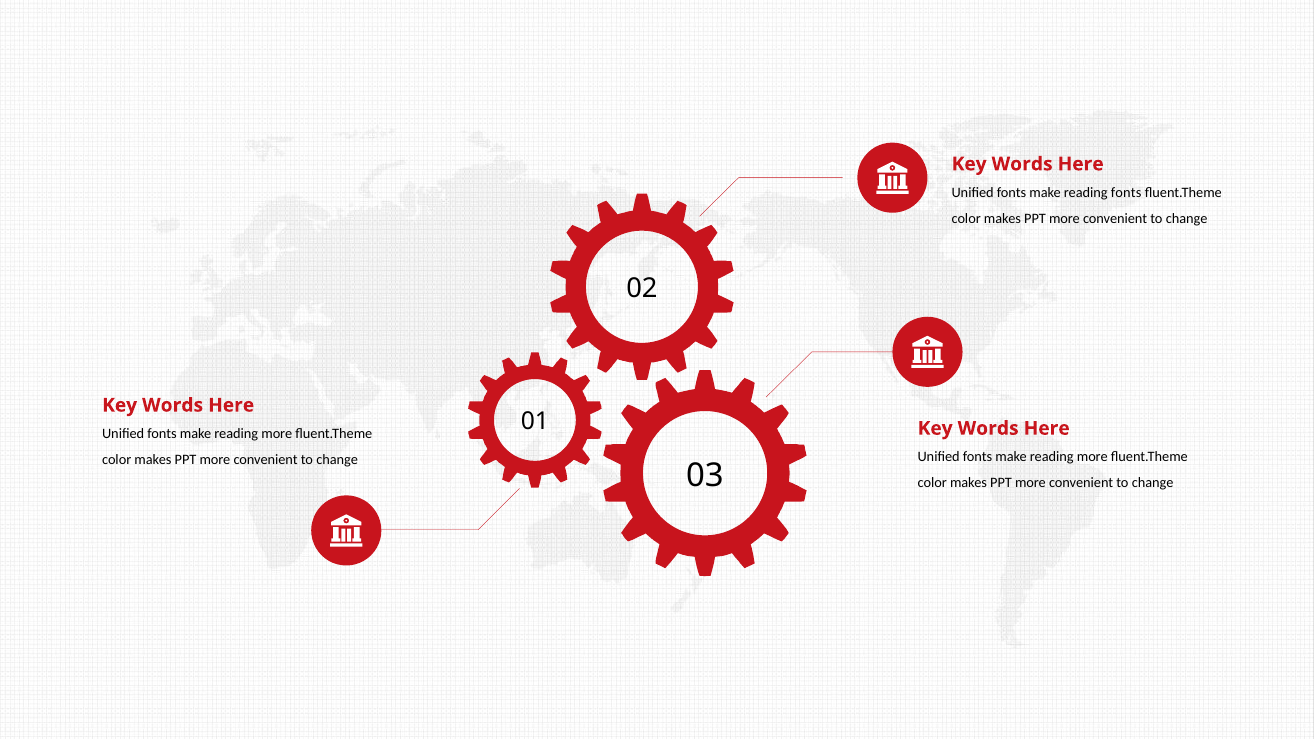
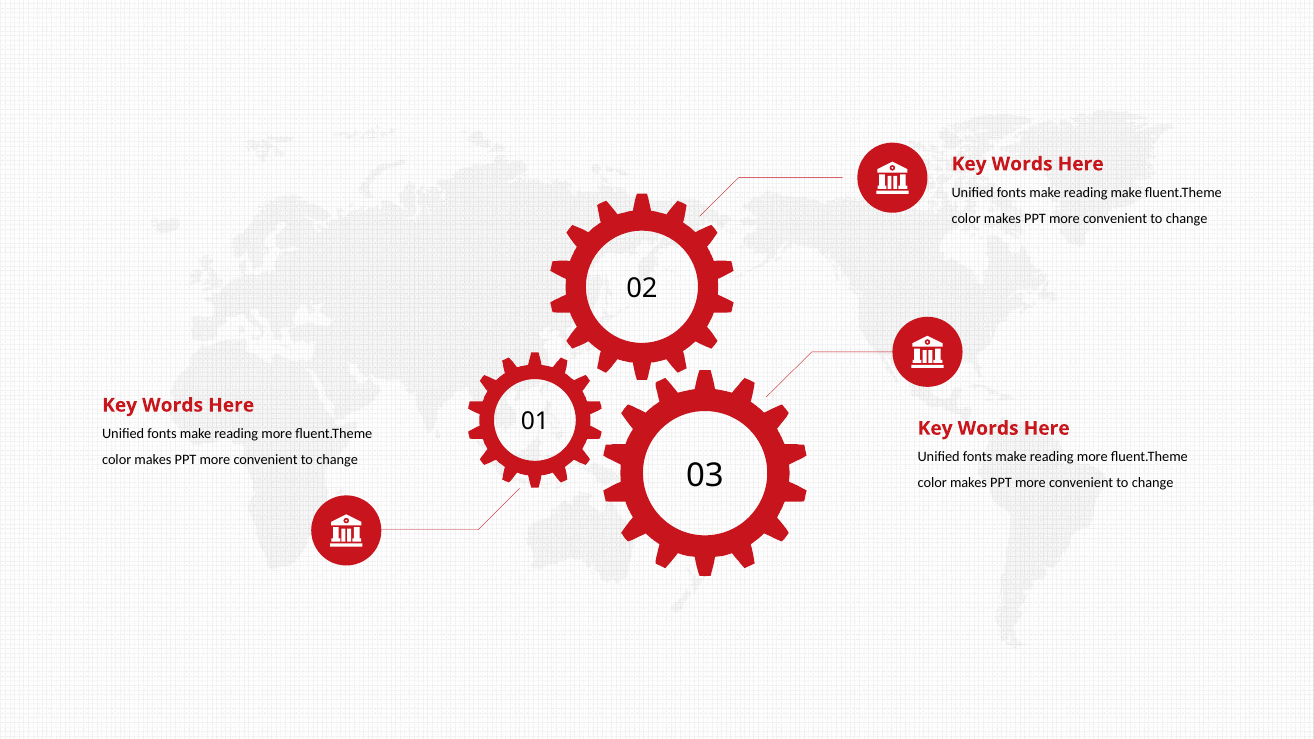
reading fonts: fonts -> make (1126, 192)
